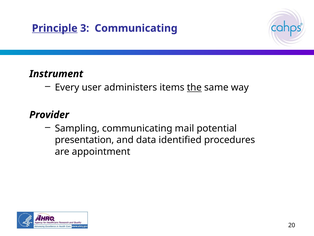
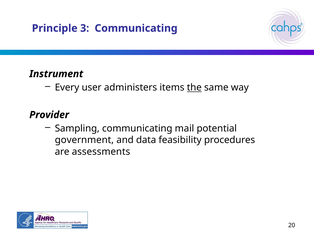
Principle underline: present -> none (55, 28)
presentation: presentation -> government (84, 140)
identified: identified -> feasibility (180, 140)
appointment: appointment -> assessments (101, 151)
